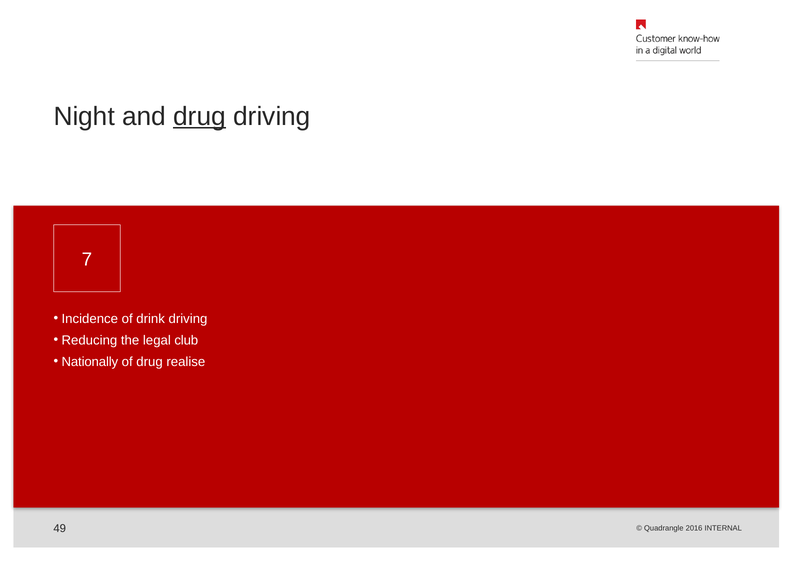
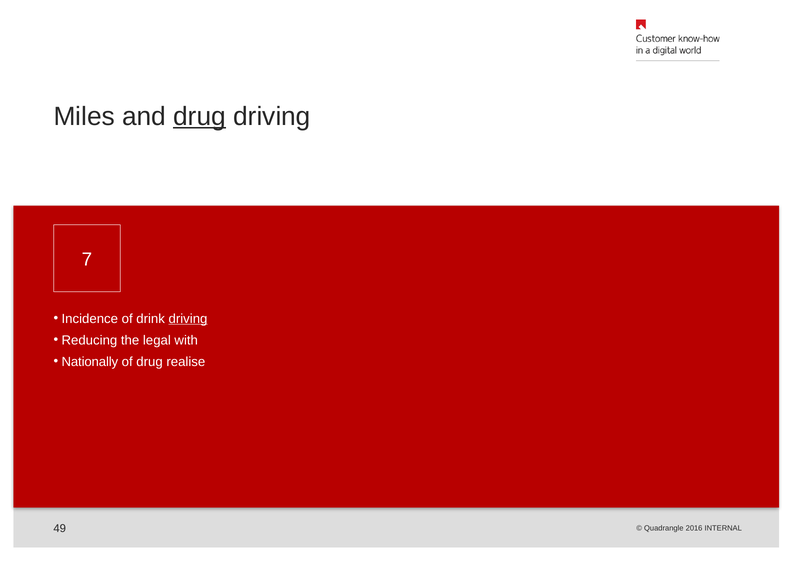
Night: Night -> Miles (84, 116)
driving underline: none -> present (188, 318)
club: club -> with (186, 340)
